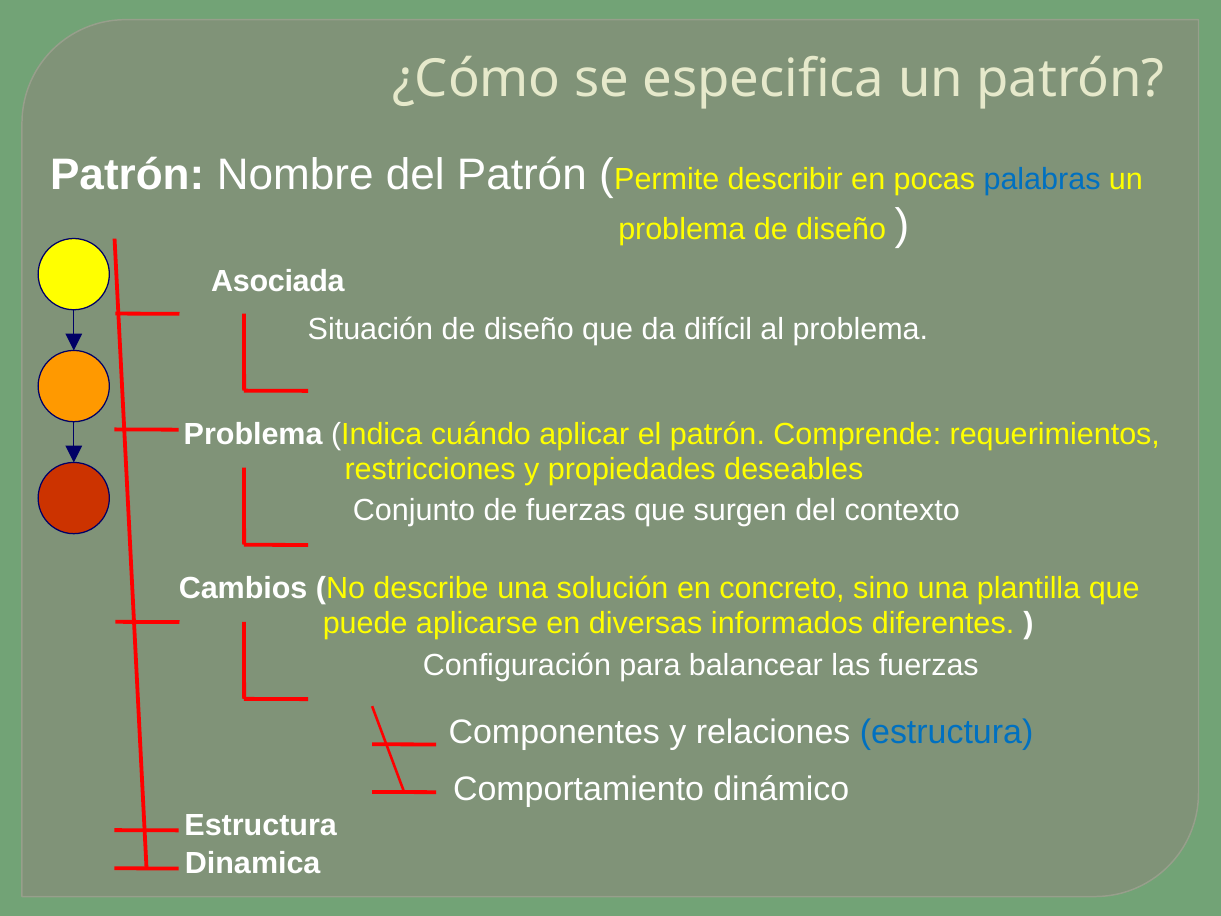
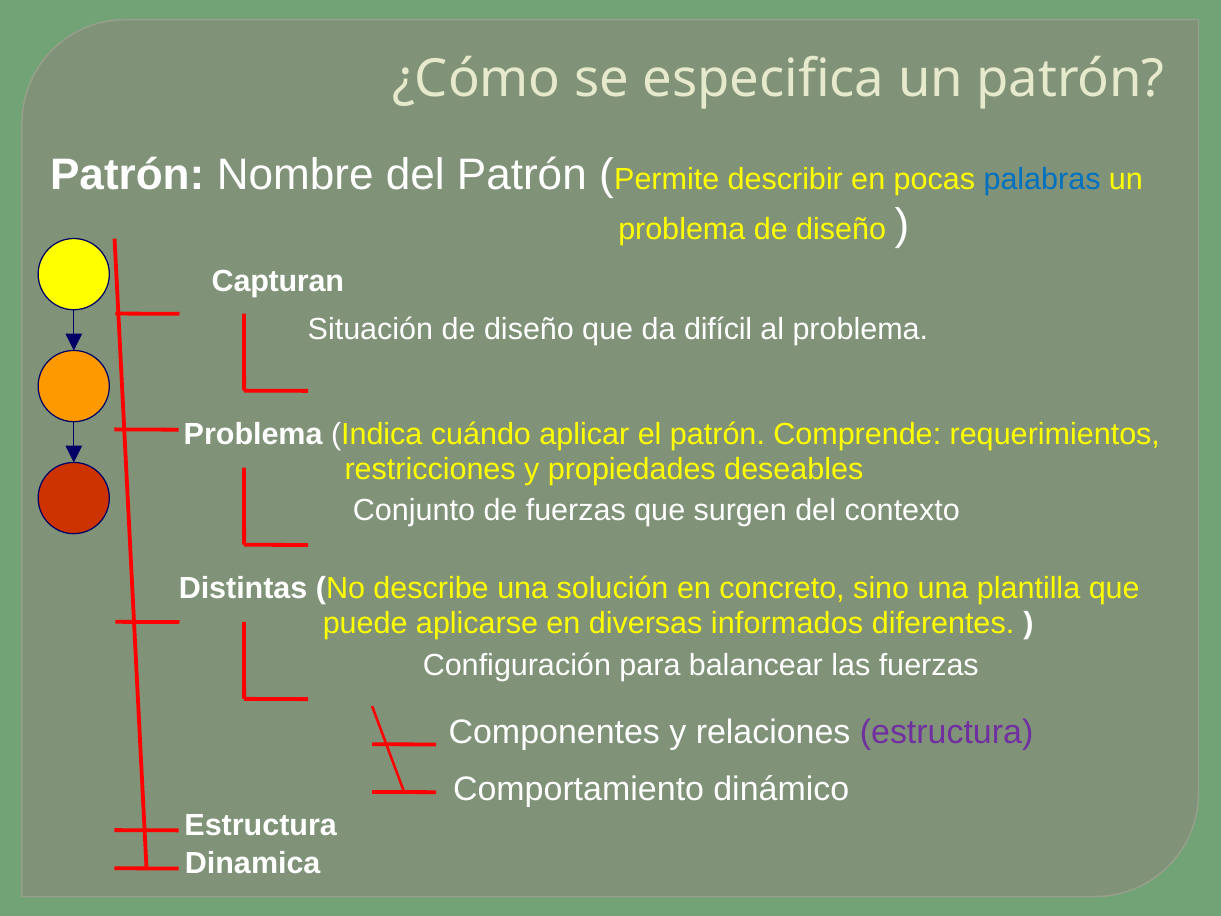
Asociada: Asociada -> Capturan (278, 282)
Cambios: Cambios -> Distintas (243, 588)
estructura colour: blue -> purple (947, 732)
